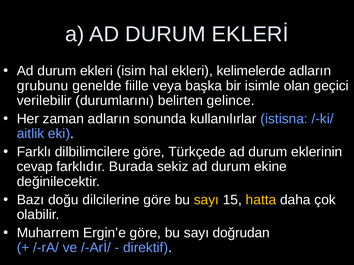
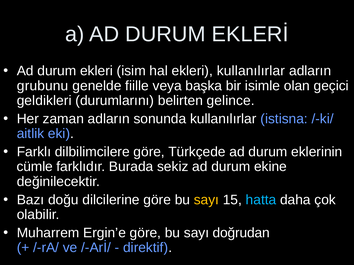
ekleri kelimelerde: kelimelerde -> kullanılırlar (251, 71)
verilebilir: verilebilir -> geldikleri (44, 101)
cevap: cevap -> cümle (35, 167)
hatta colour: yellow -> light blue (261, 200)
